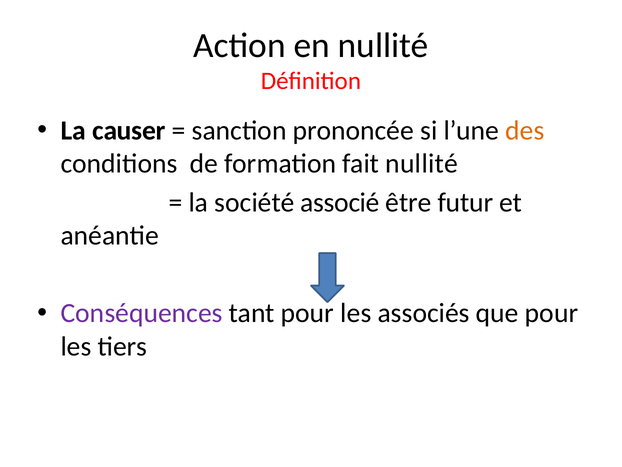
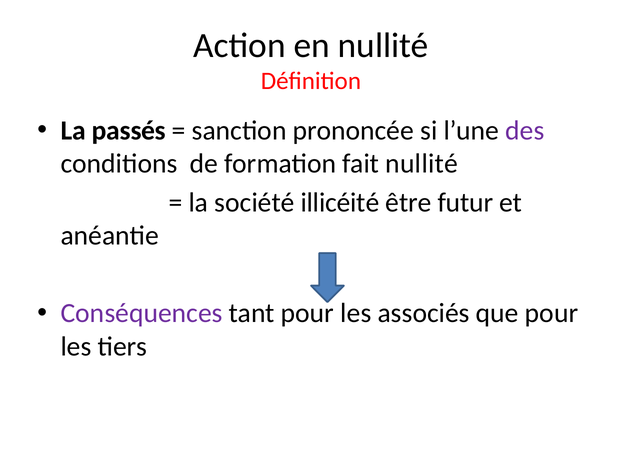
causer: causer -> passés (129, 130)
des colour: orange -> purple (525, 130)
associé: associé -> illicéité (340, 202)
